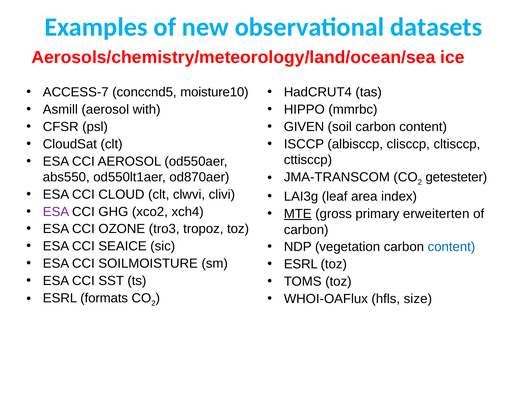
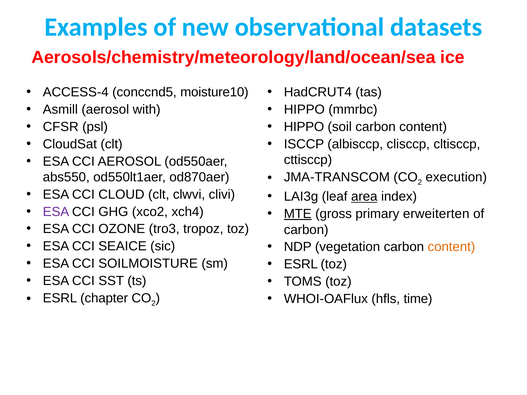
ACCESS-7: ACCESS-7 -> ACCESS-4 (76, 92)
GIVEN: GIVEN -> HIPPO (304, 127)
getesteter: getesteter -> execution (456, 177)
area underline: none -> present (364, 197)
content colour: blue -> orange (451, 247)
size: size -> time (418, 299)
formats: formats -> chapter (104, 298)
